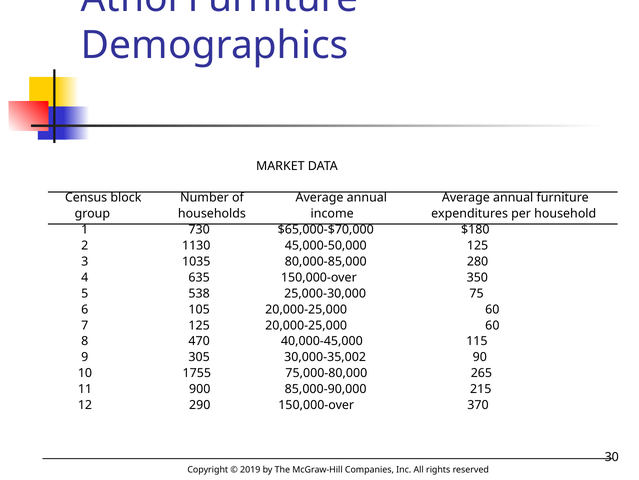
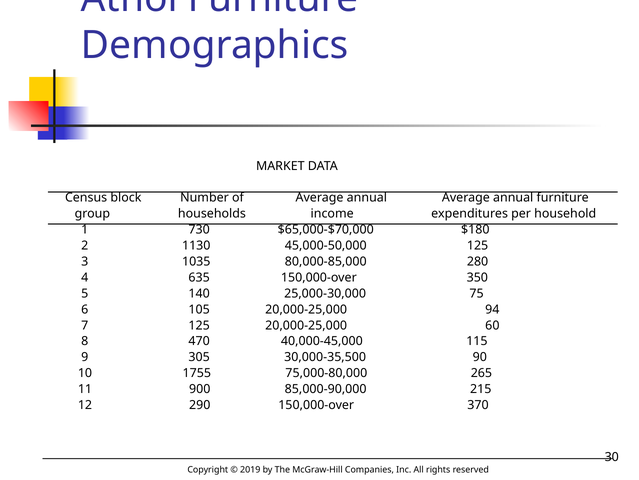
538: 538 -> 140 (199, 293)
105 20,000-25,000 60: 60 -> 94 (492, 309)
30,000-35,002: 30,000-35,002 -> 30,000-35,500 (325, 357)
